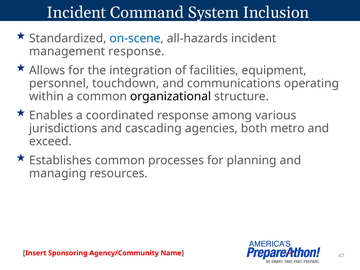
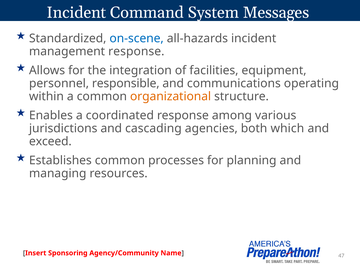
Inclusion: Inclusion -> Messages (276, 13)
touchdown: touchdown -> responsible (126, 83)
organizational colour: black -> orange (171, 96)
metro: metro -> which (287, 128)
